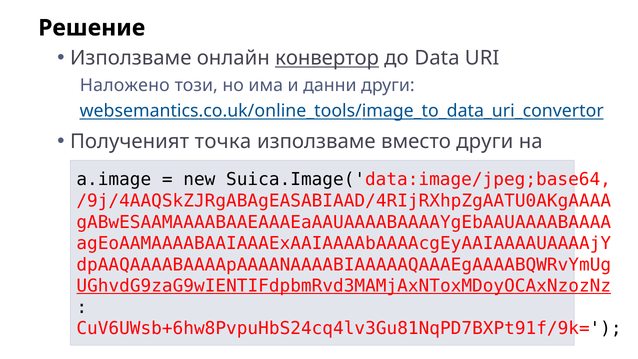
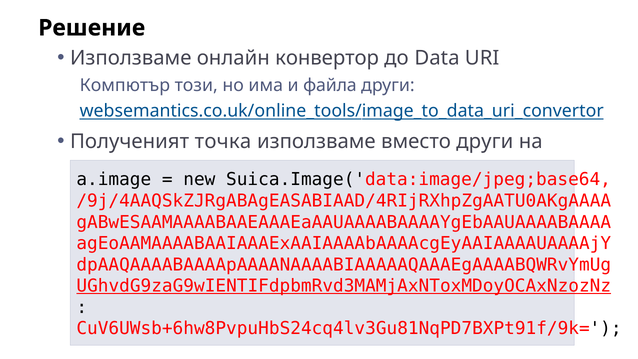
конвертор underline: present -> none (327, 58)
Наложено: Наложено -> Компютър (125, 85)
данни: данни -> файла (330, 85)
